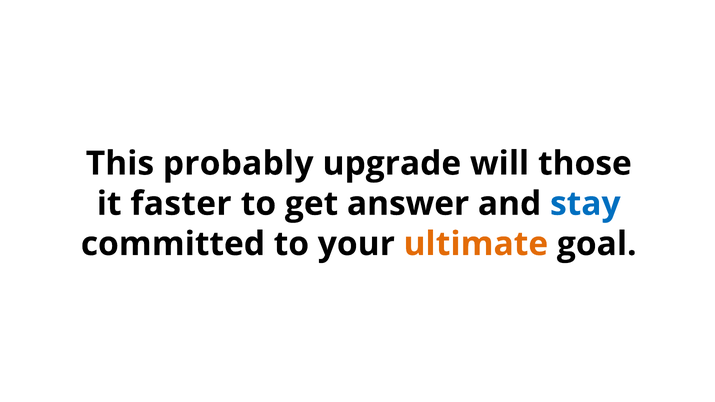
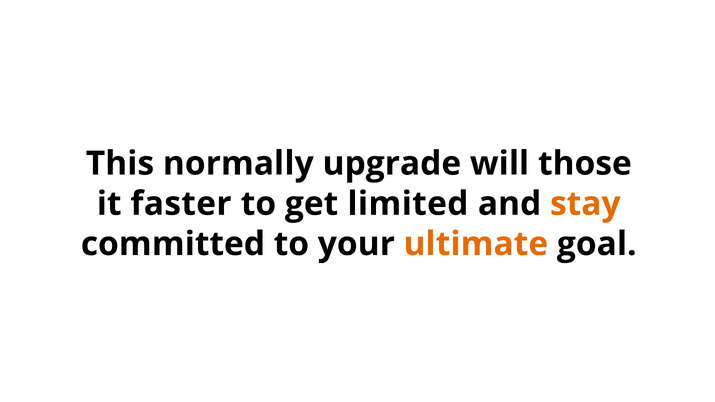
probably: probably -> normally (238, 164)
answer: answer -> limited (408, 204)
stay colour: blue -> orange (585, 204)
